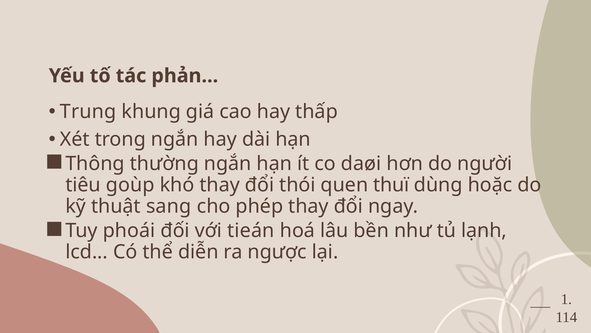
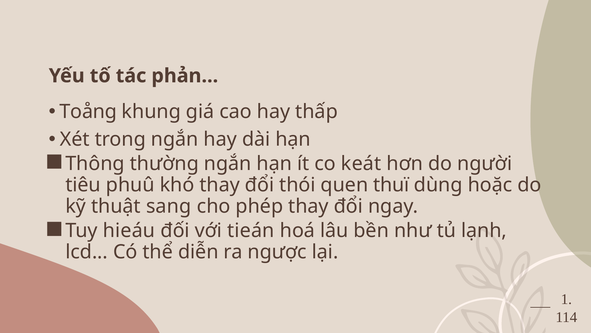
Trung: Trung -> Toång (88, 112)
daøi: daøi -> keát (361, 163)
goùp: goùp -> phuû (130, 185)
phoái: phoái -> hieáu (129, 230)
